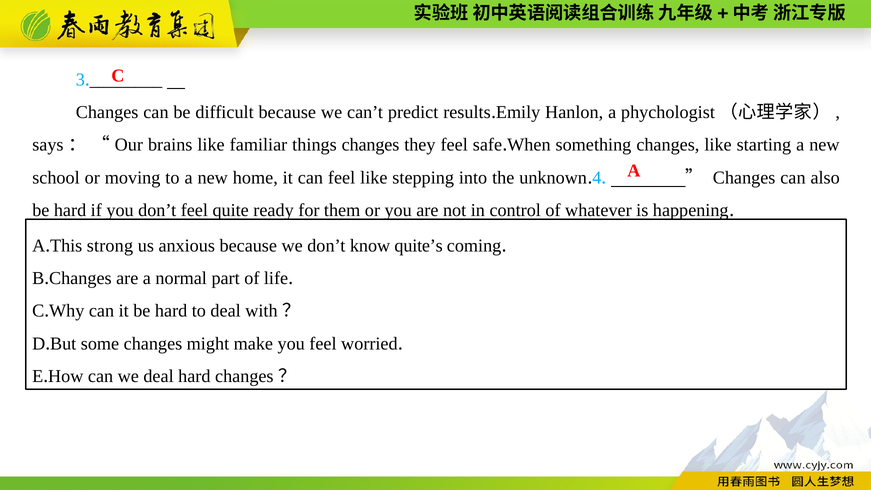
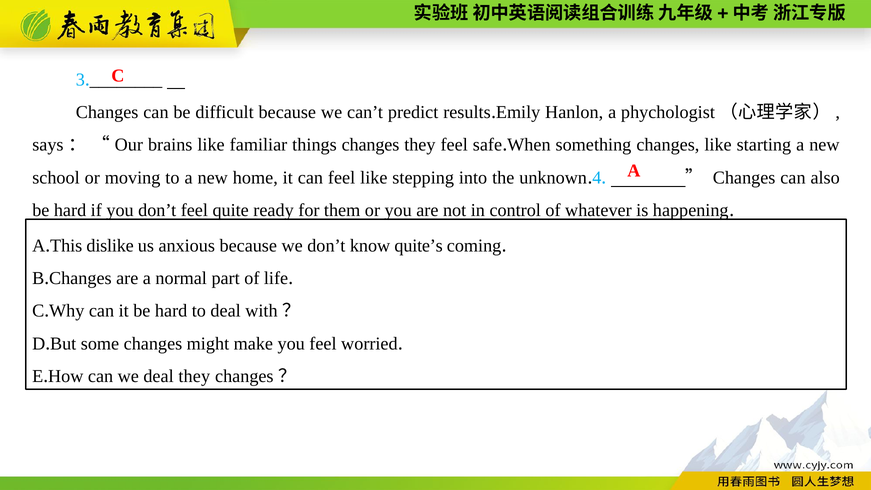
strong: strong -> dislike (110, 246)
deal hard: hard -> they (194, 376)
